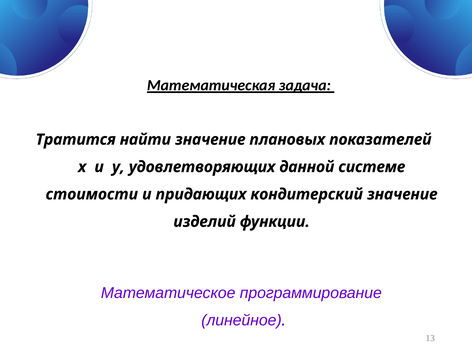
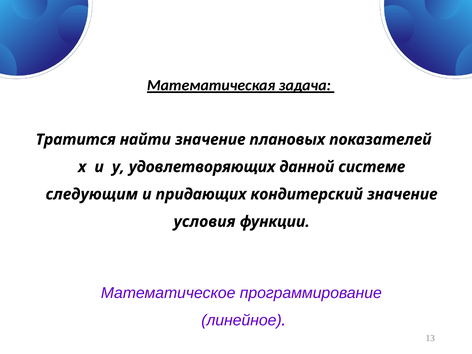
стоимости: стоимости -> следующим (92, 194)
изделий: изделий -> условия (204, 222)
